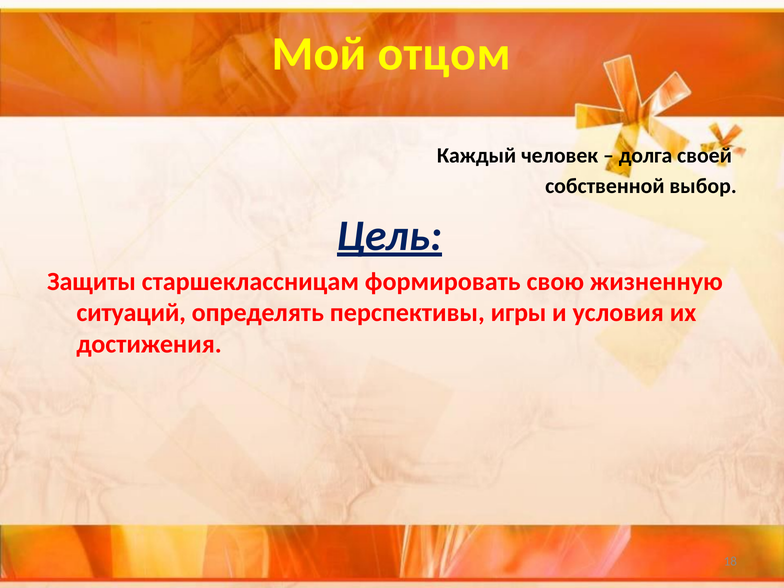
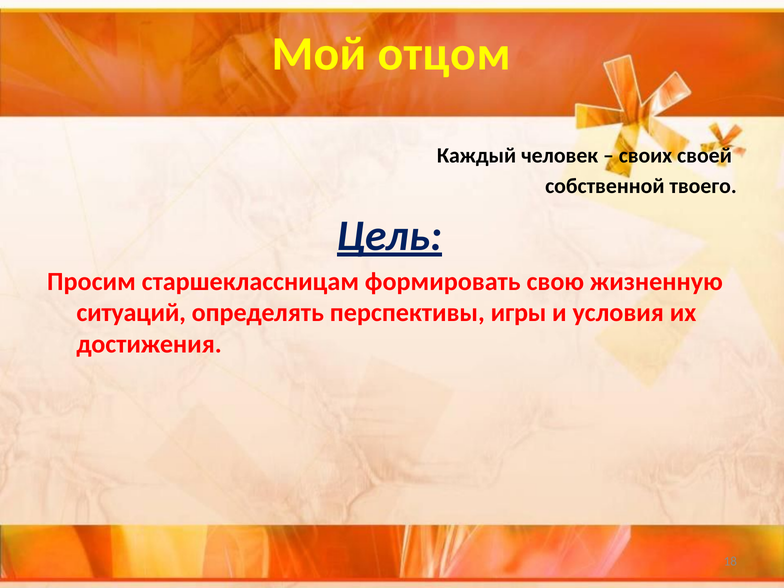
долга: долга -> своих (646, 156)
выбор: выбор -> твоего (703, 186)
Защиты: Защиты -> Просим (91, 281)
